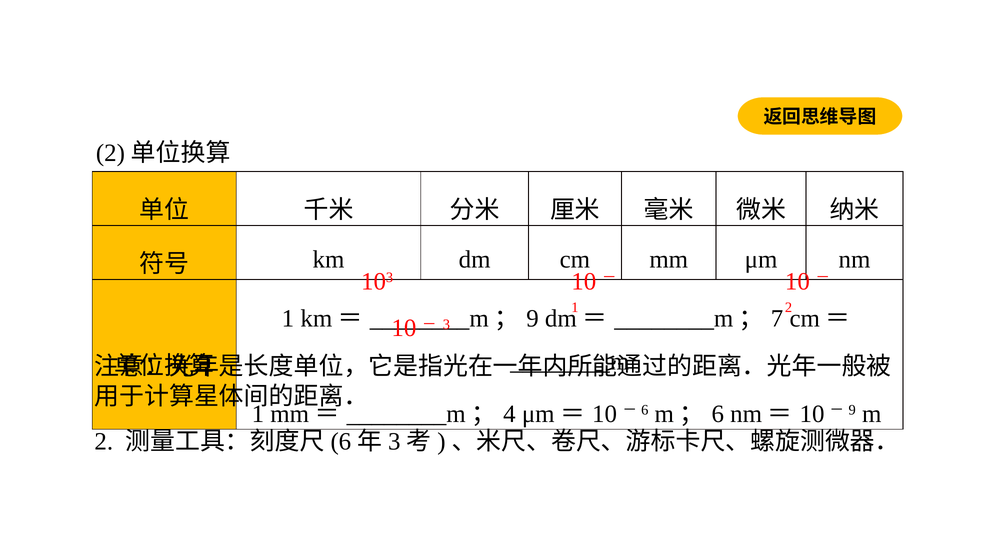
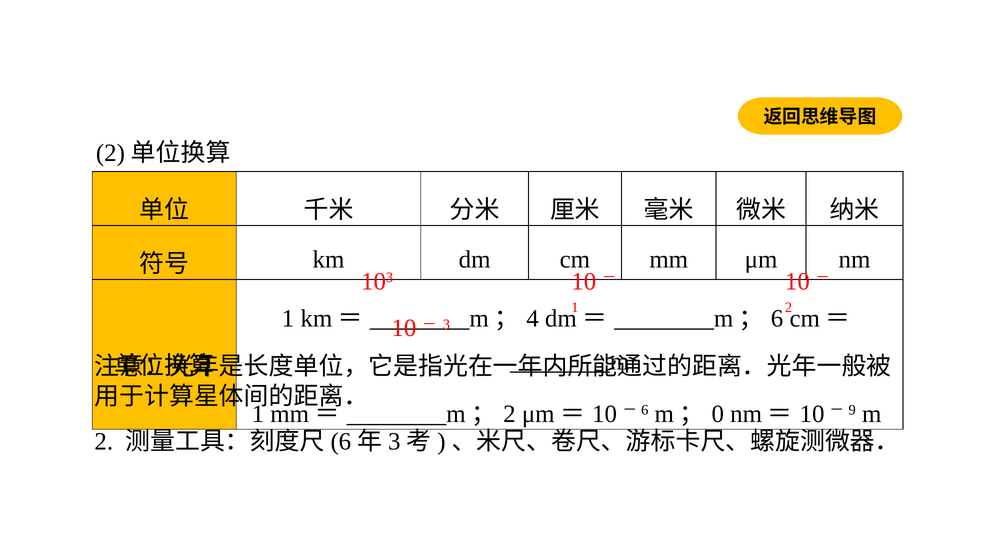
9: 9 -> 4 (533, 319)
7: 7 -> 6 (777, 319)
4: 4 -> 2 (509, 414)
6: 6 -> 0 (718, 414)
